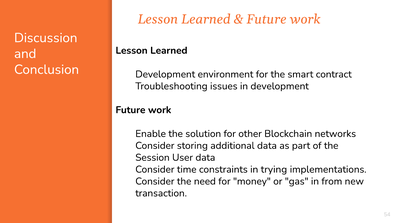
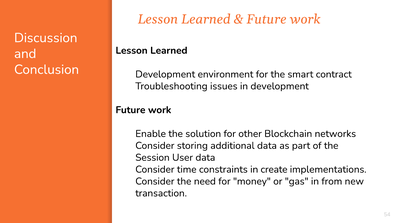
trying: trying -> create (274, 169)
